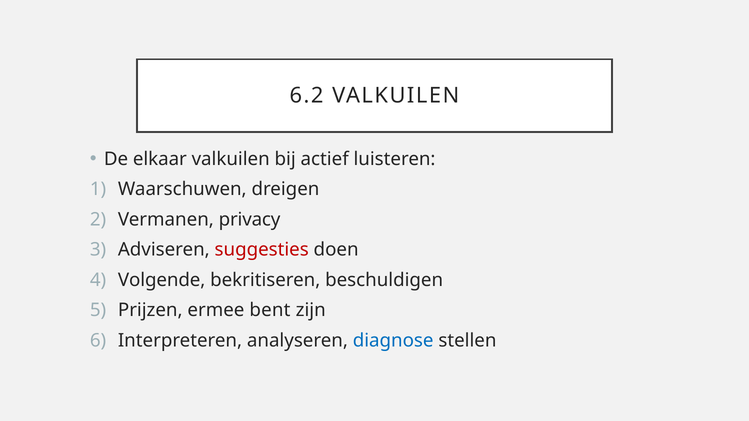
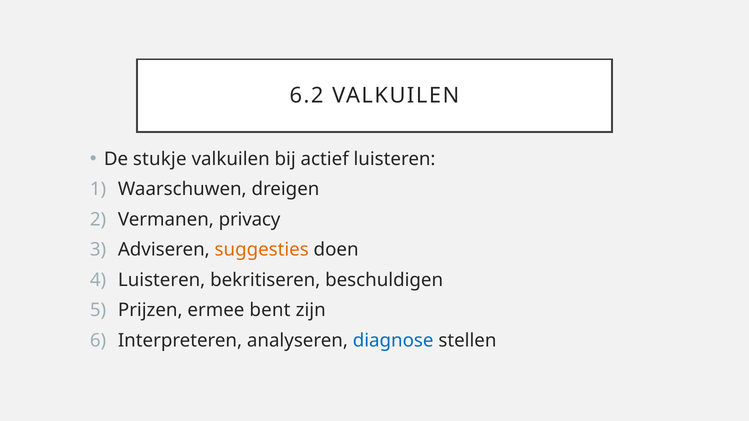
elkaar: elkaar -> stukje (160, 159)
suggesties colour: red -> orange (262, 250)
Volgende: Volgende -> Luisteren (162, 280)
